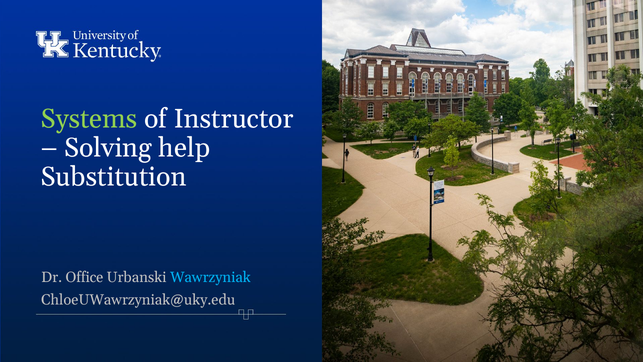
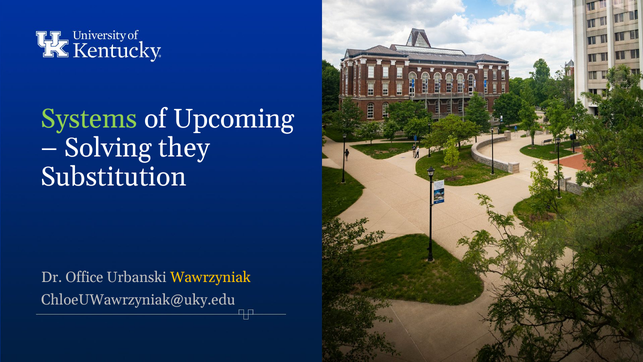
Instructor: Instructor -> Upcoming (234, 119)
help: help -> they (184, 148)
Wawrzyniak colour: light blue -> yellow (210, 277)
